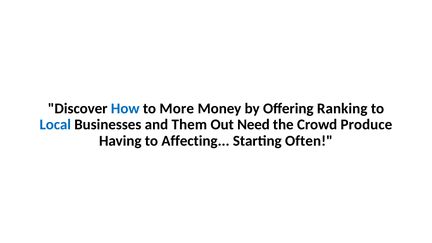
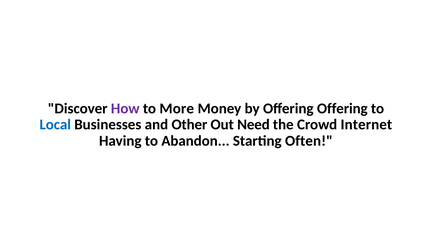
How colour: blue -> purple (125, 108)
Offering Ranking: Ranking -> Offering (342, 108)
Them: Them -> Other (189, 125)
Produce: Produce -> Internet (366, 125)
Affecting: Affecting -> Abandon (195, 141)
